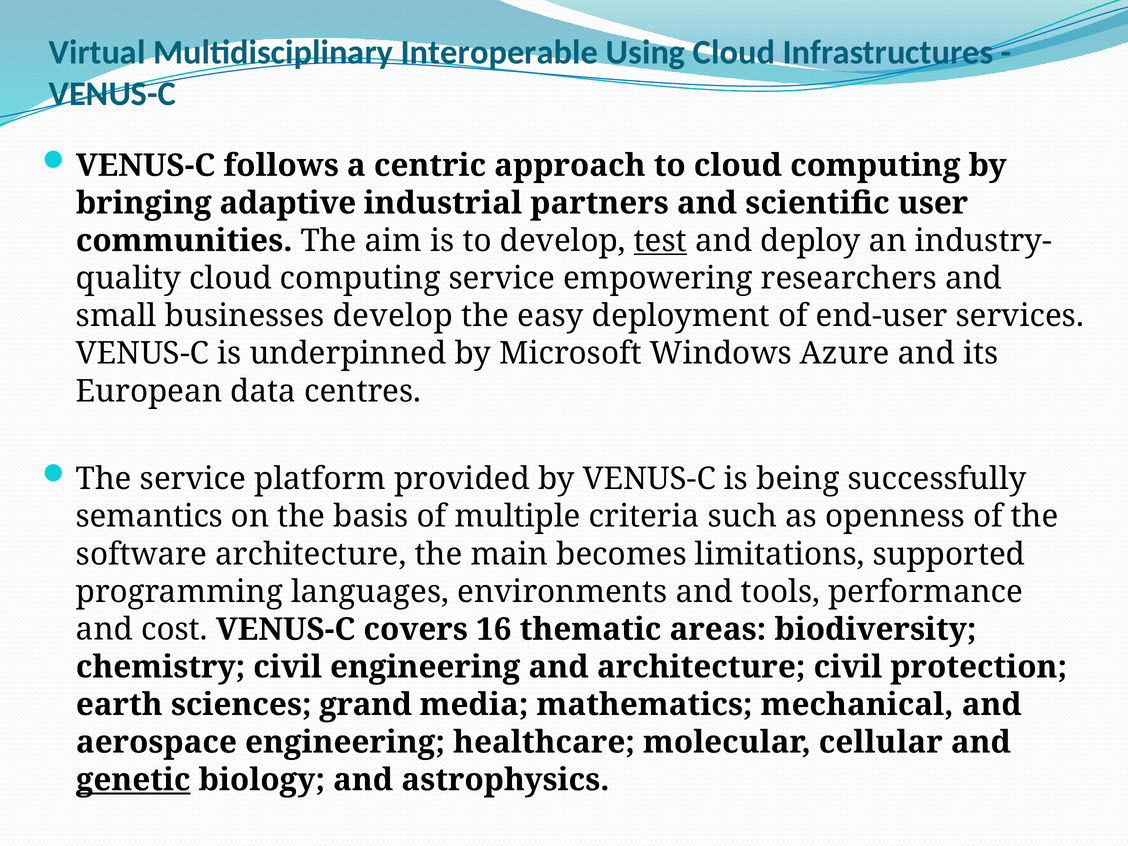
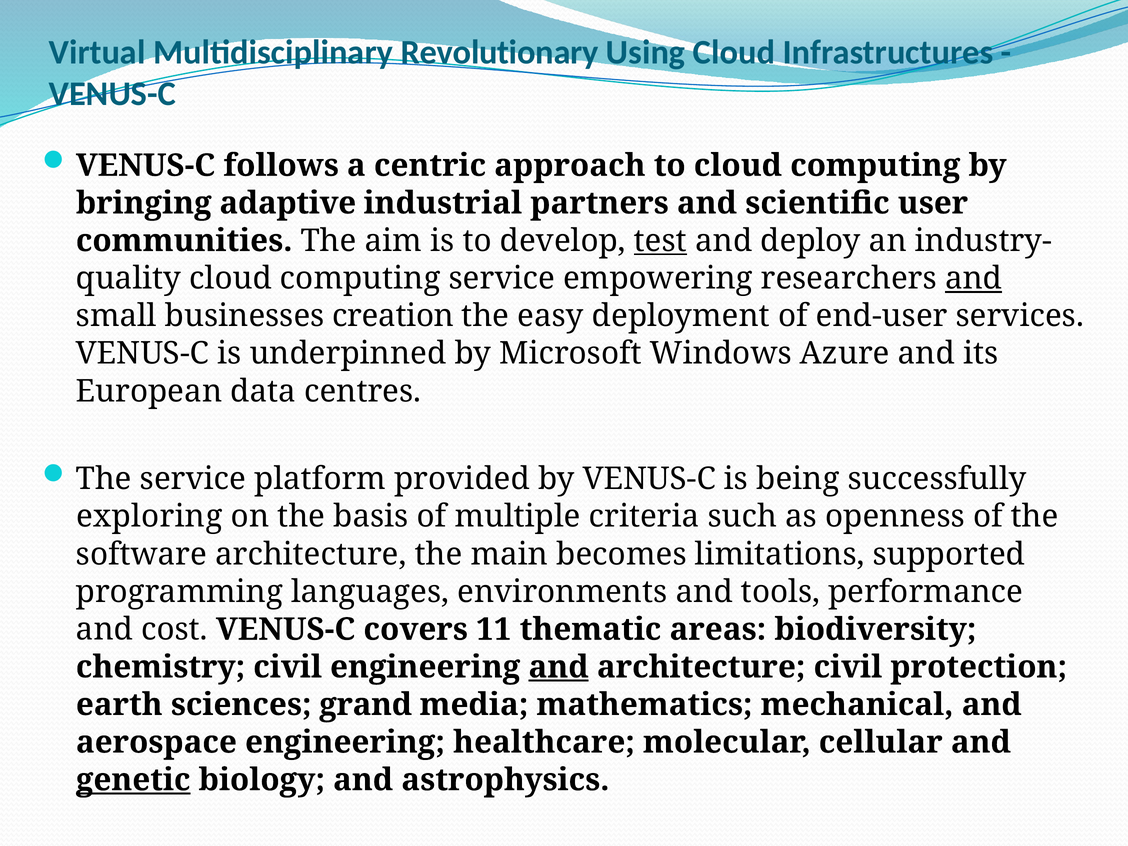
Interoperable: Interoperable -> Revolutionary (500, 52)
and underline: none -> present (974, 278)
businesses develop: develop -> creation (393, 316)
semantics: semantics -> exploring (149, 517)
16: 16 -> 11 (494, 629)
and underline: none -> present (559, 667)
